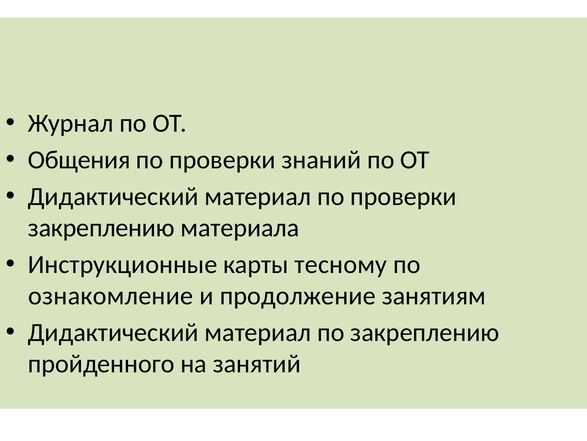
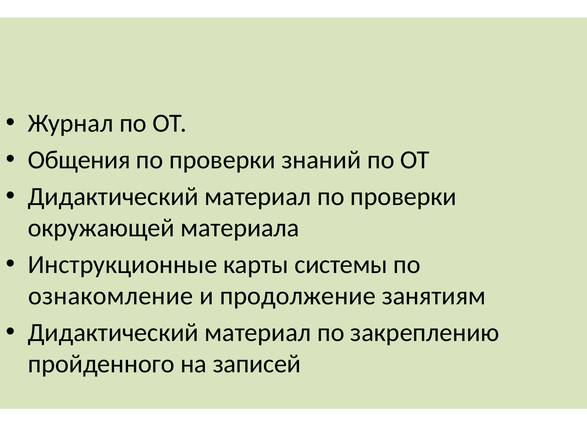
закреплению: закреплению -> окружающей (101, 228)
тесному: тесному -> системы (341, 264)
занятий: занятий -> записей (257, 363)
